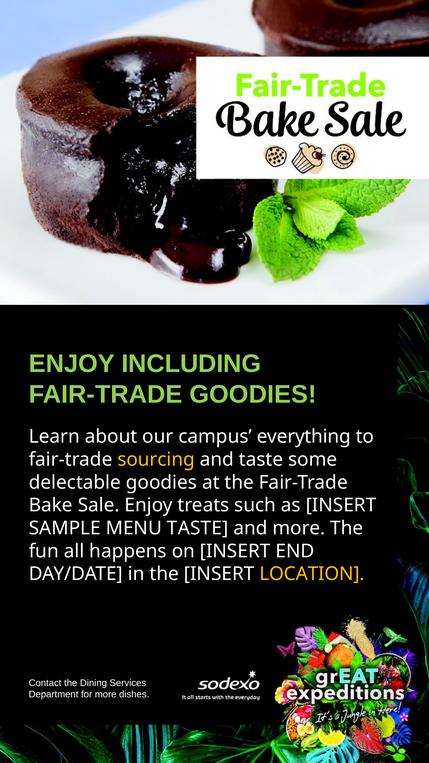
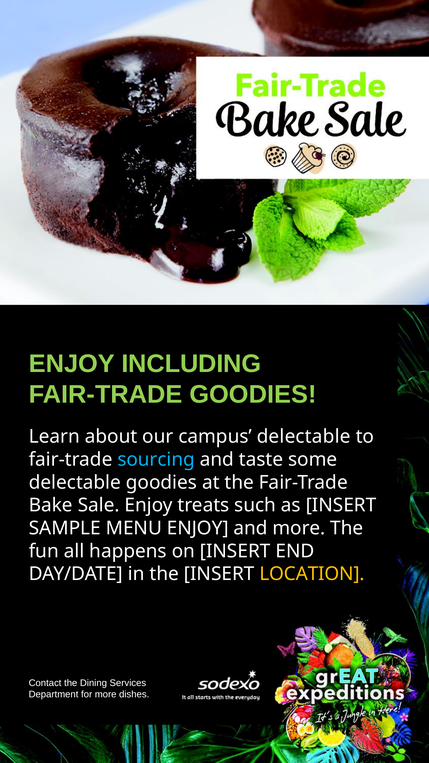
campus everything: everything -> delectable (304, 436)
sourcing colour: yellow -> light blue (156, 459)
MENU TASTE: TASTE -> ENJOY (198, 527)
